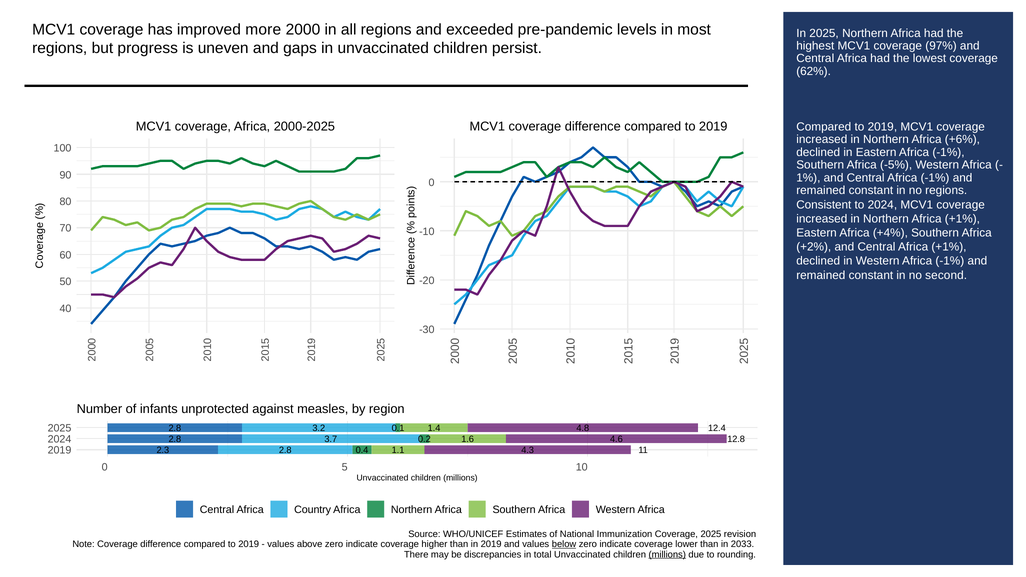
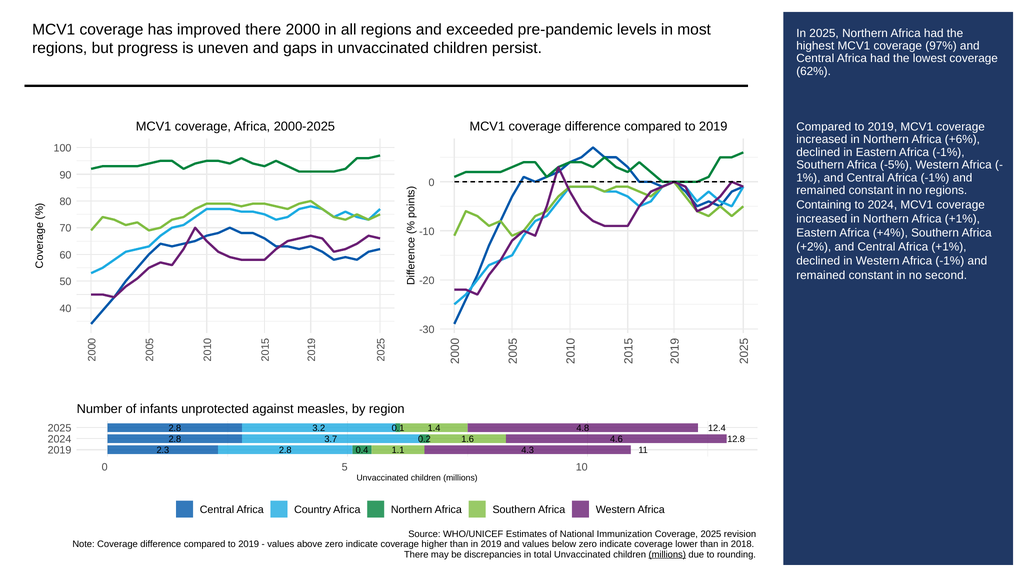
improved more: more -> there (263, 30)
Consistent: Consistent -> Containing (824, 205)
below underline: present -> none (564, 544)
2033: 2033 -> 2018 (743, 544)
